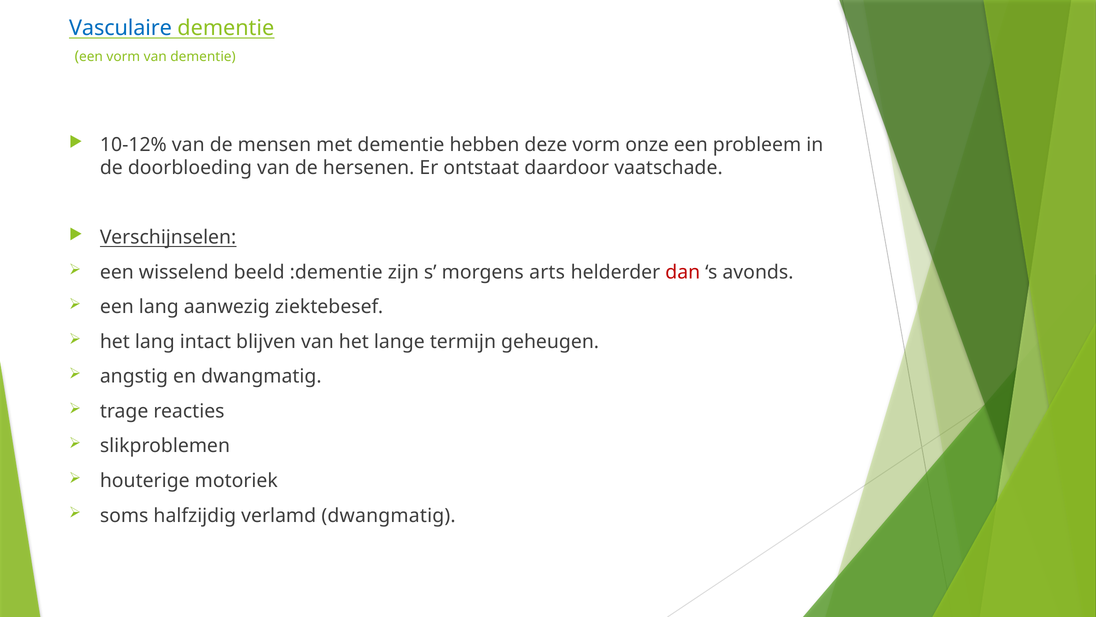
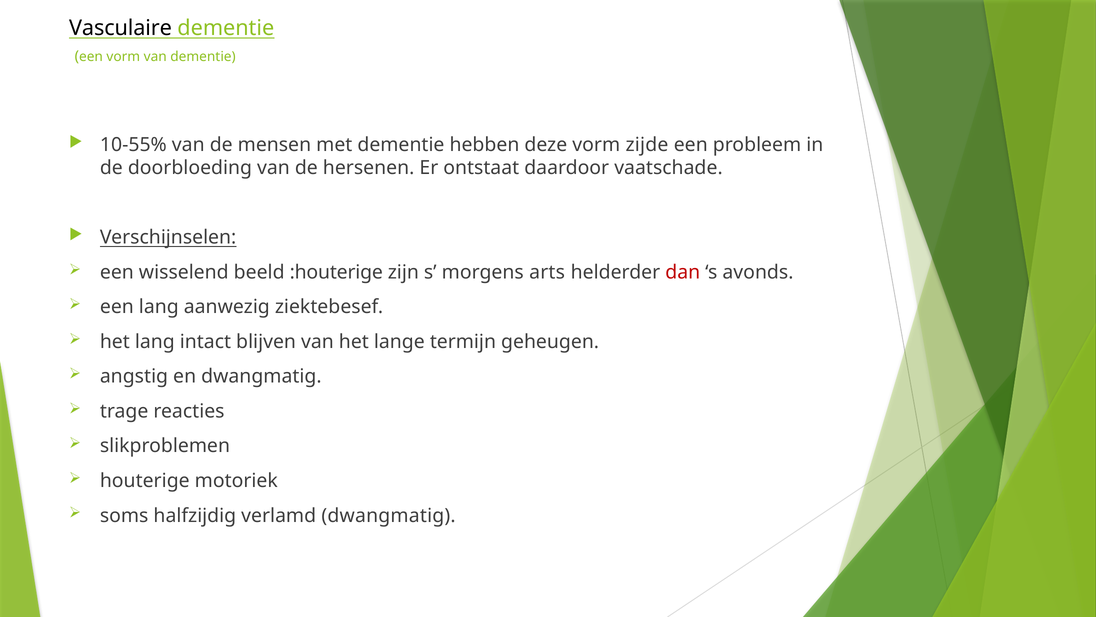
Vasculaire colour: blue -> black (120, 28)
10-12%: 10-12% -> 10-55% (133, 145)
onze: onze -> zijde (647, 145)
:dementie: :dementie -> :houterige (336, 272)
